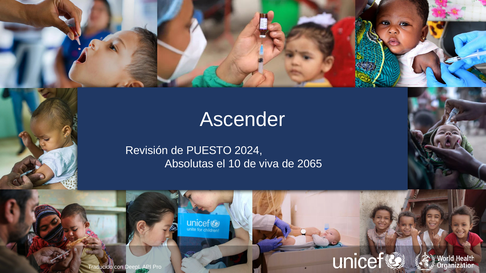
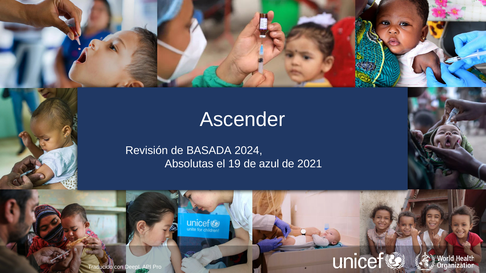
PUESTO: PUESTO -> BASADA (209, 151)
10: 10 -> 19 (234, 164)
viva: viva -> azul (269, 164)
2065: 2065 -> 2021 (310, 164)
